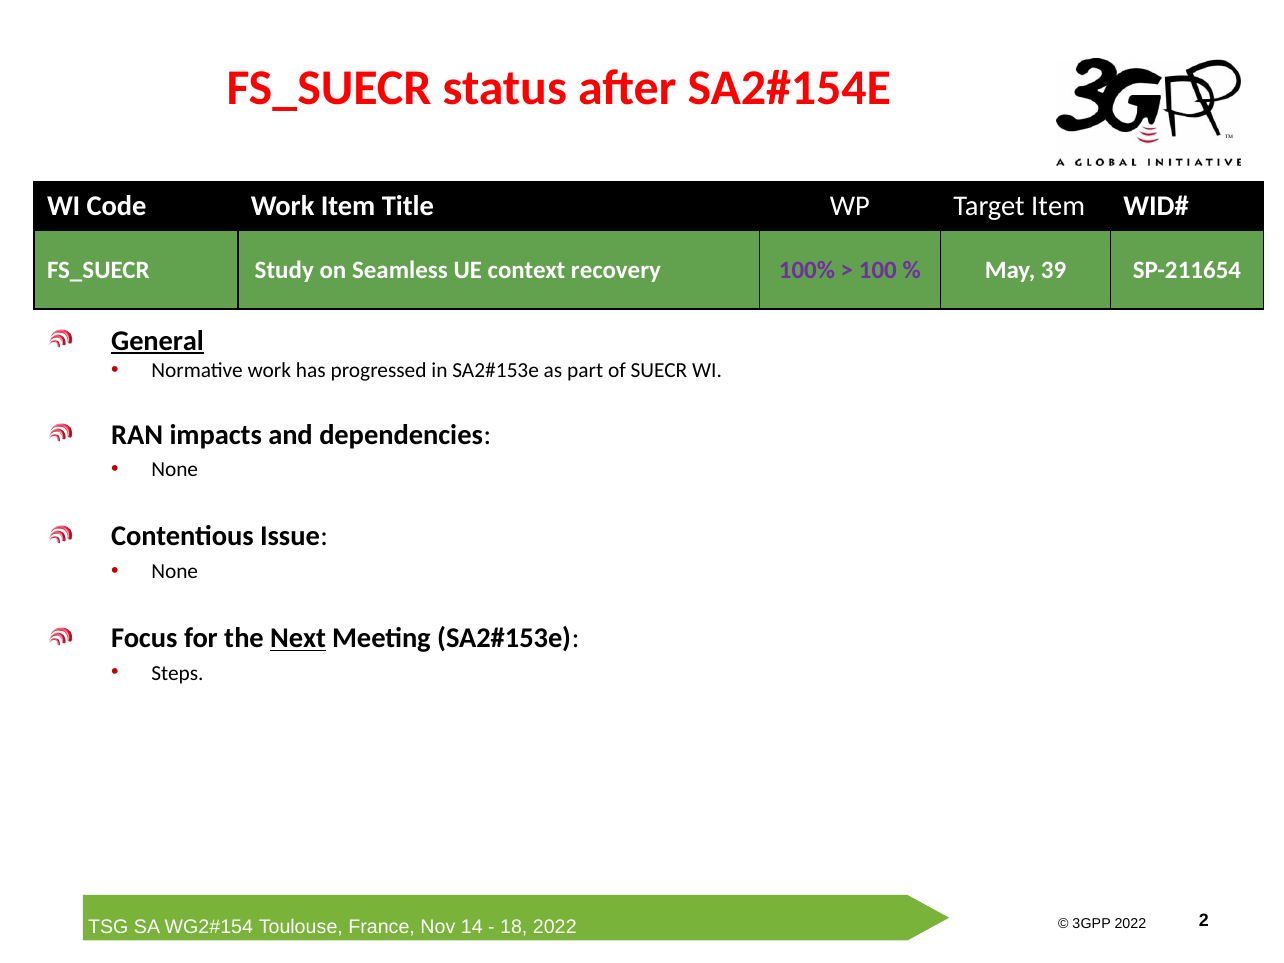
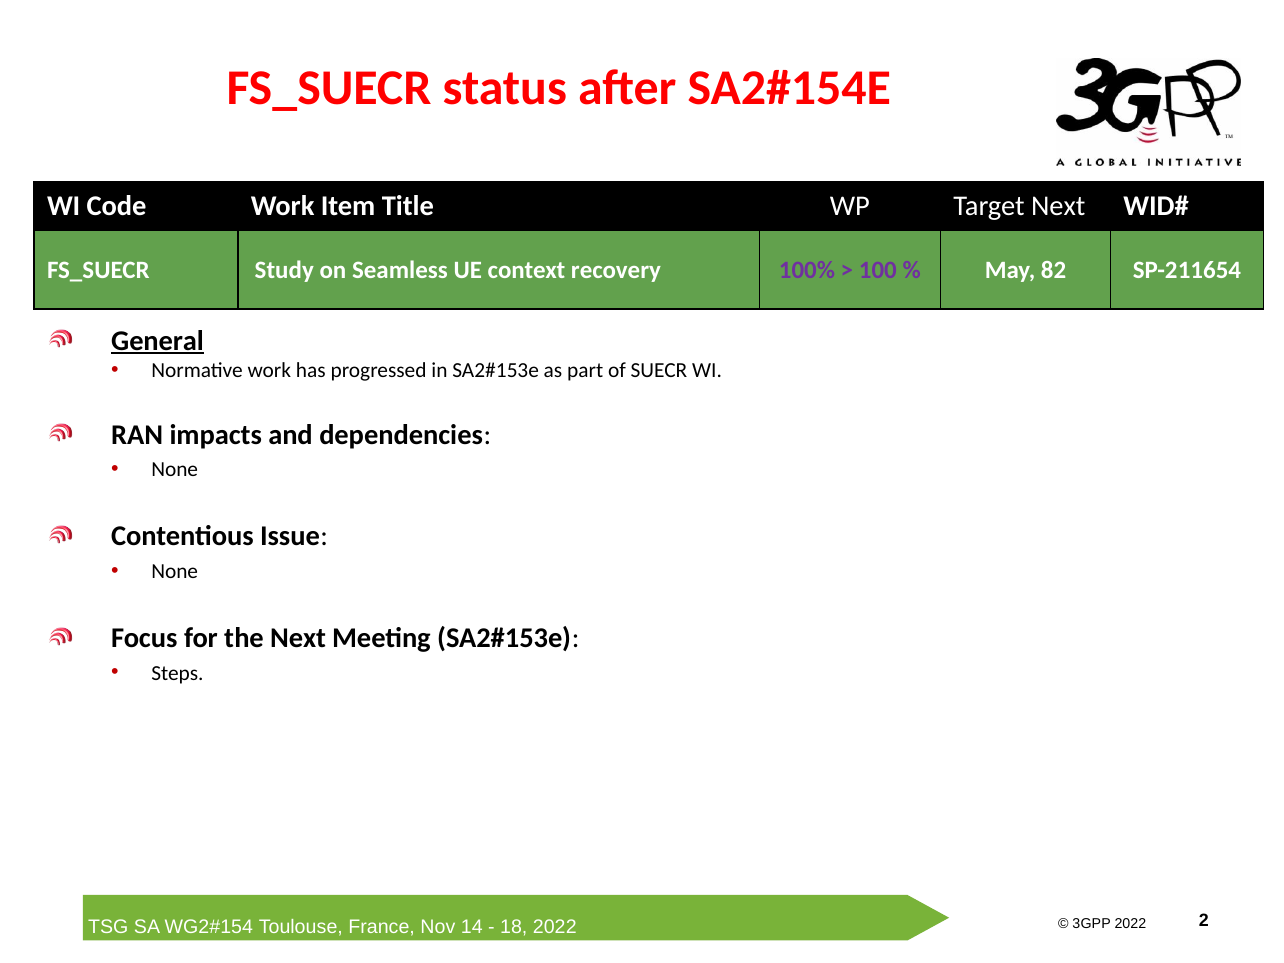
Target Item: Item -> Next (1058, 206)
39: 39 -> 82 (1054, 270)
Next underline: present -> none (298, 638)
